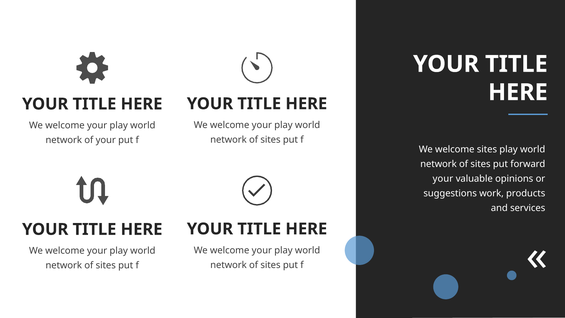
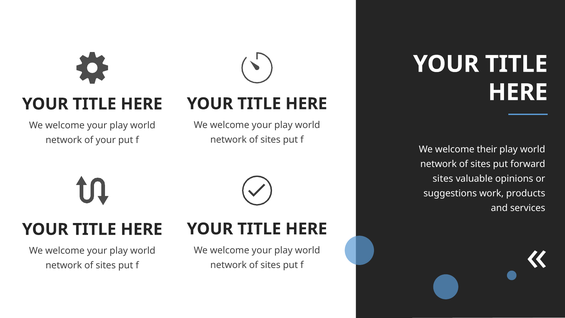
welcome sites: sites -> their (487, 149)
your: your -> sites (443, 179)
